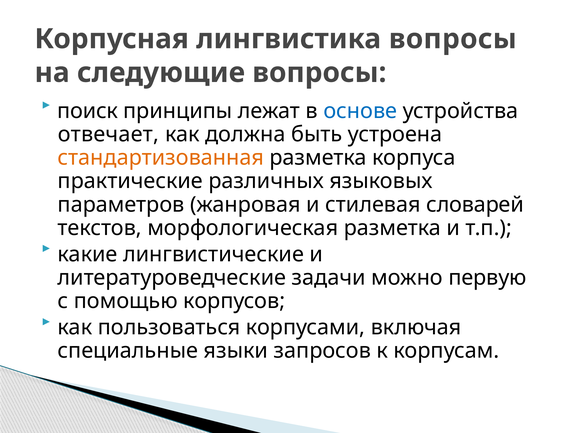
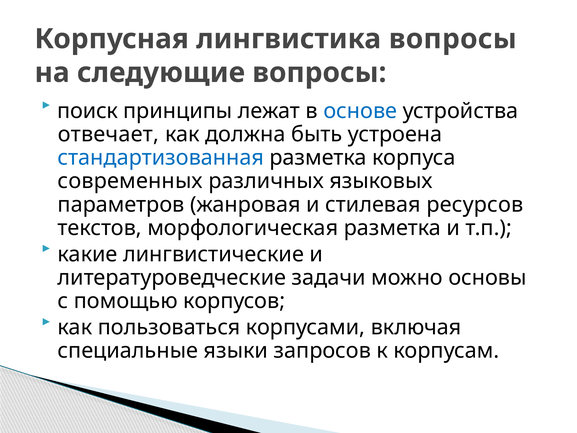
стандартизованная colour: orange -> blue (161, 158)
практические: практические -> современных (130, 181)
словарей: словарей -> ресурсов (475, 204)
первую: первую -> основы (487, 277)
